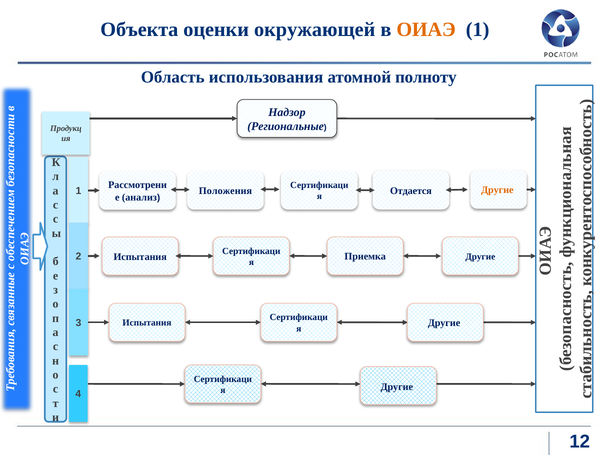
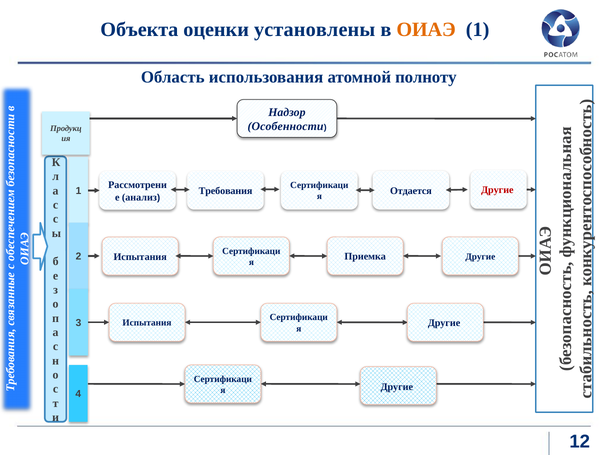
окружающей: окружающей -> установлены (315, 30)
Региональные: Региональные -> Особенности (285, 126)
Другие colour: orange -> red (497, 190)
Положения: Положения -> Требования (226, 191)
